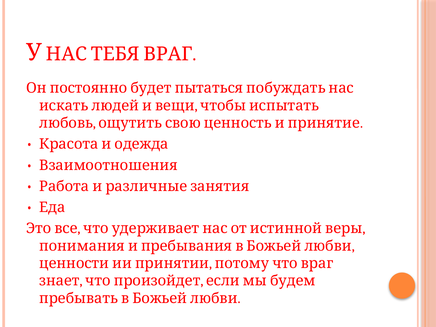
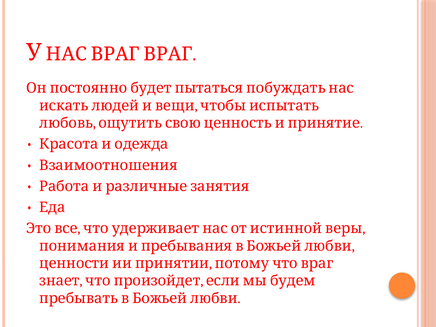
НАС ТЕБЯ: ТЕБЯ -> ВРАГ (115, 54)
